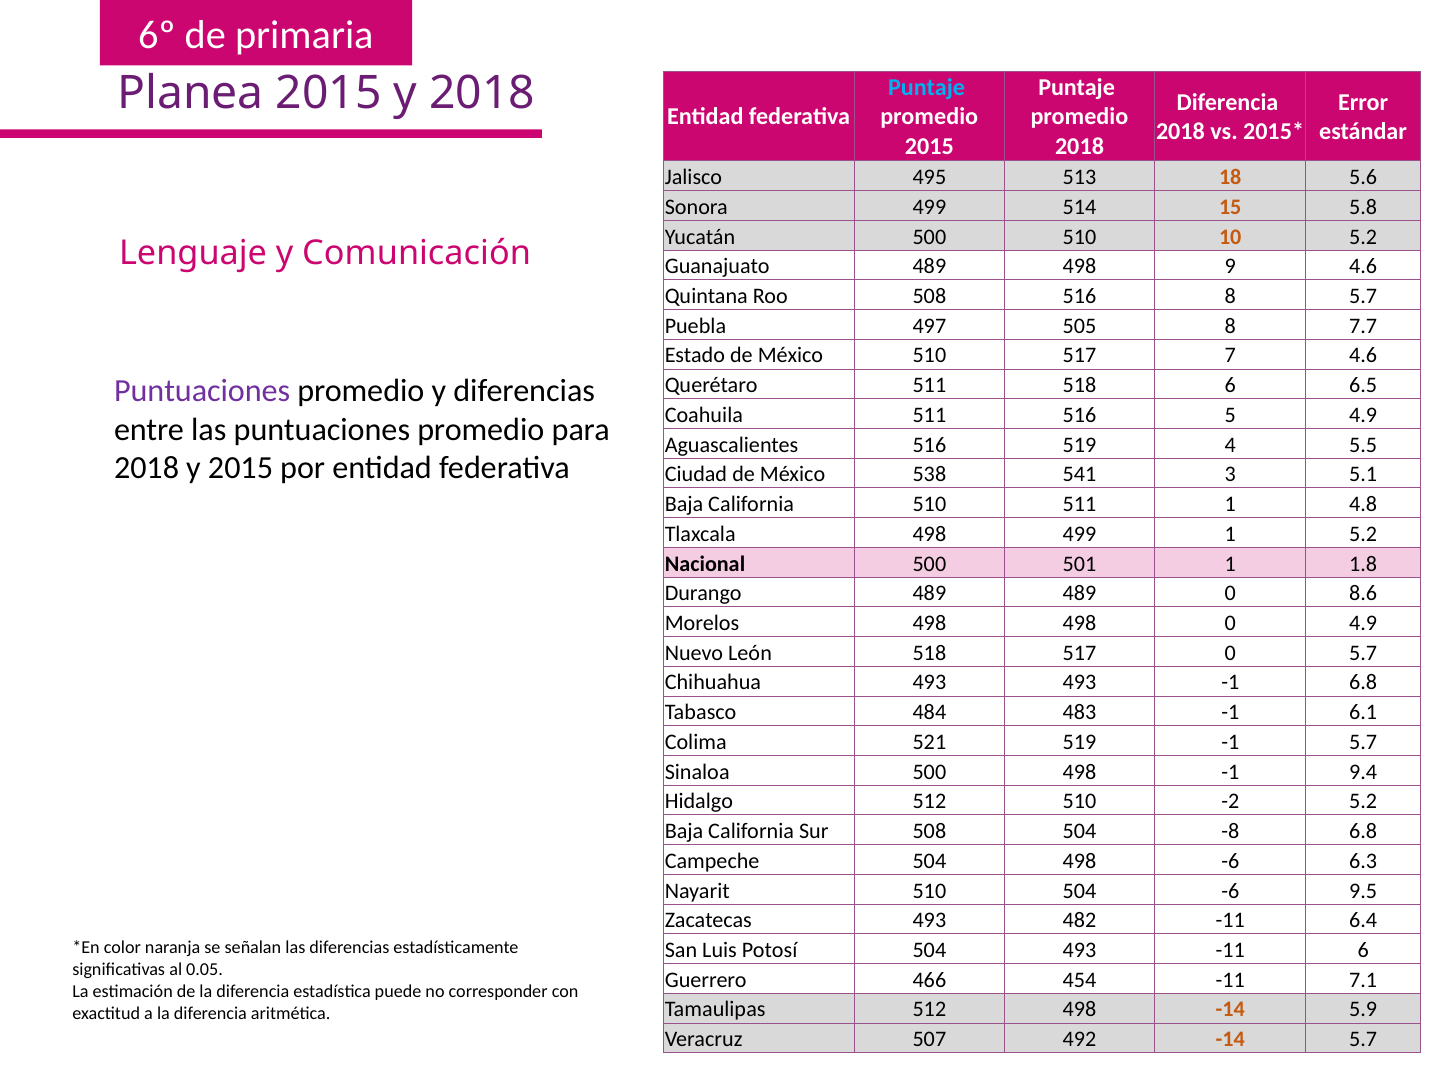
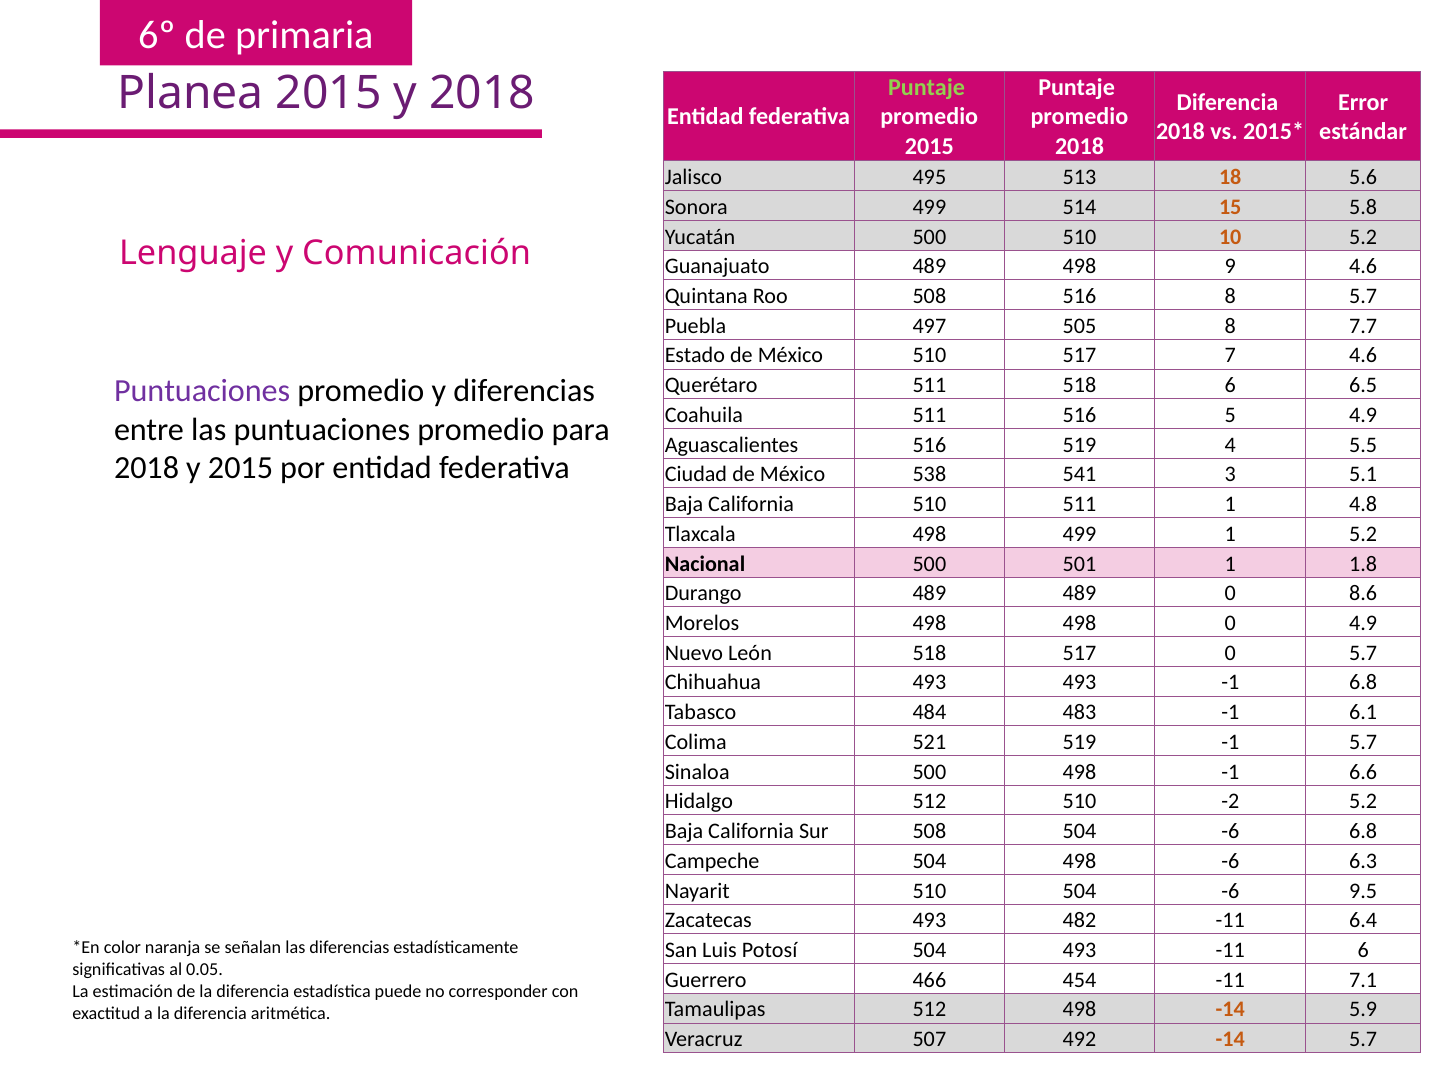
Puntaje colour: light blue -> light green (927, 87)
9.4: 9.4 -> 6.6 (1363, 772)
508 504 -8: -8 -> -6 (1230, 831)
